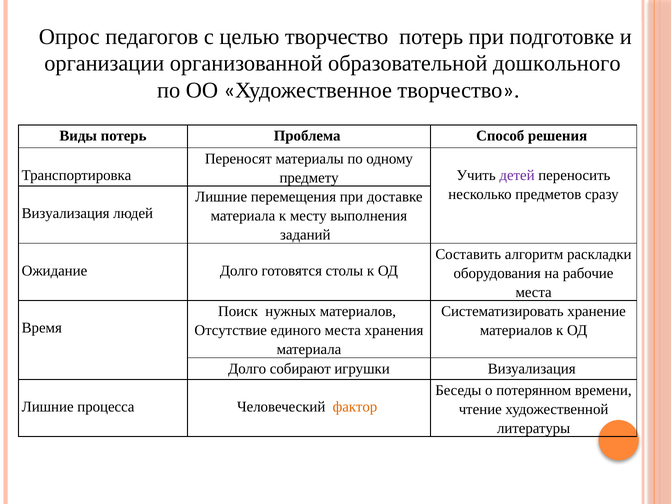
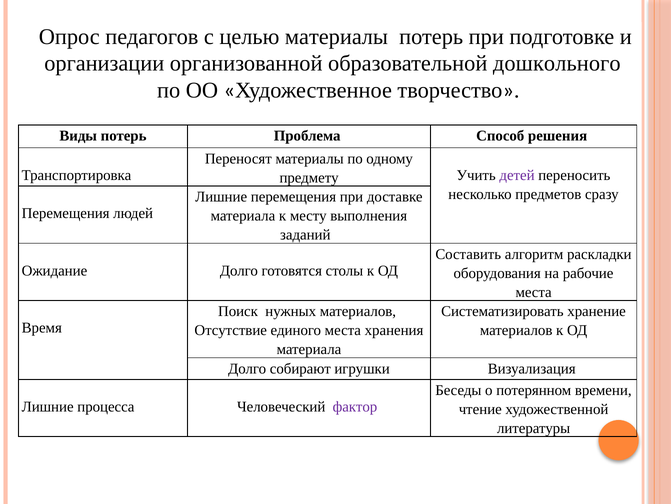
целью творчество: творчество -> материалы (336, 37)
Визуализация: Визуализация -> Перемещения (66, 213)
фактор colour: orange -> purple (355, 406)
